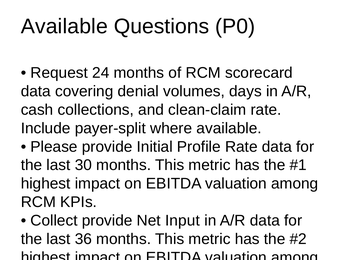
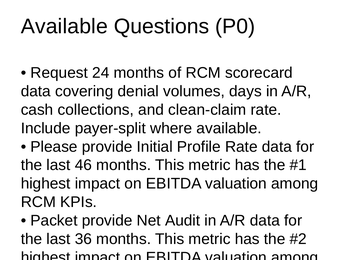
30: 30 -> 46 (83, 165)
Collect: Collect -> Packet (54, 221)
Input: Input -> Audit (183, 221)
